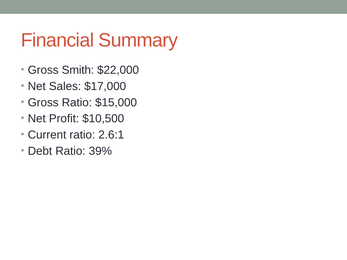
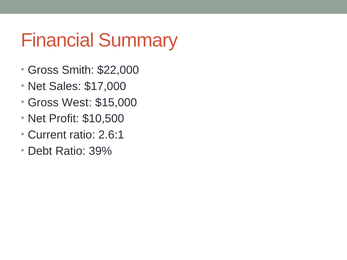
Gross Ratio: Ratio -> West (77, 103)
